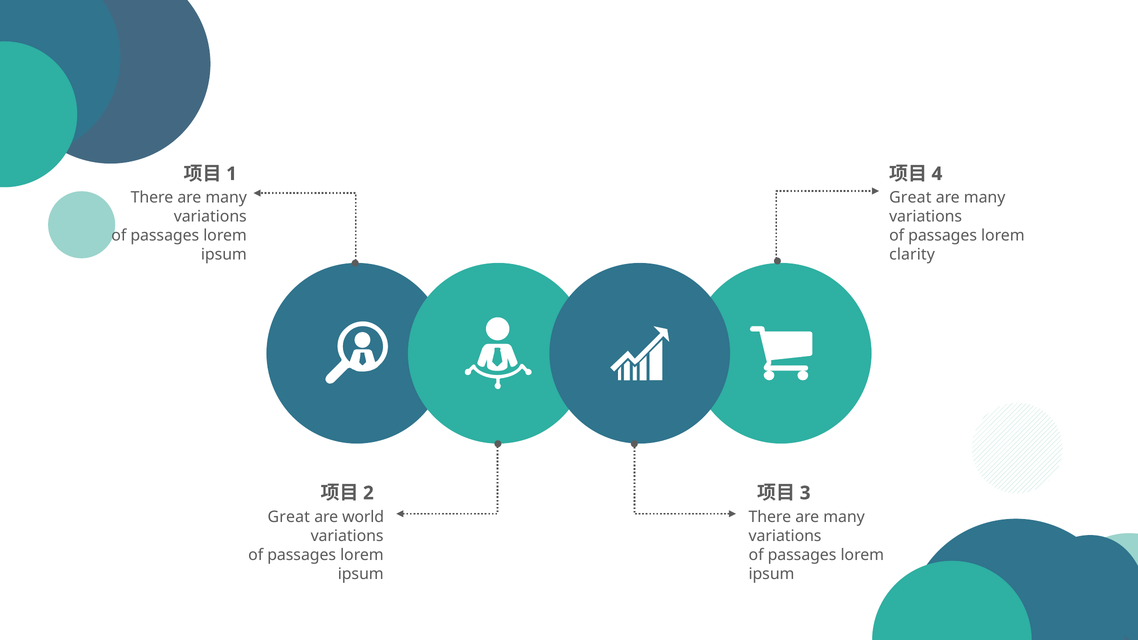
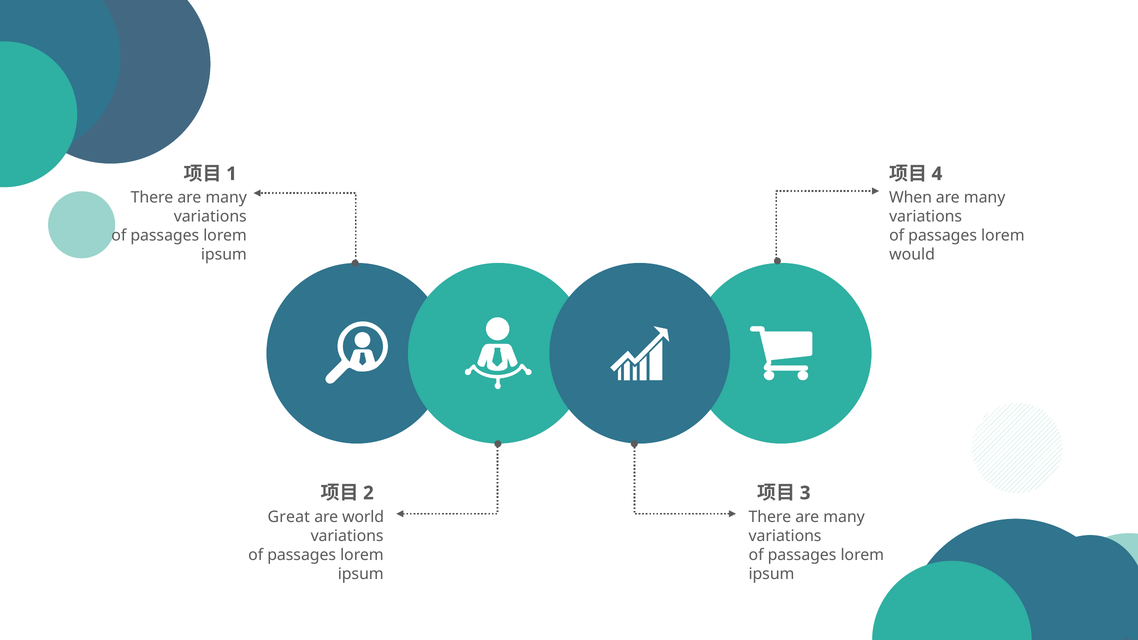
Great: Great -> When (910, 198)
clarity: clarity -> would (912, 255)
